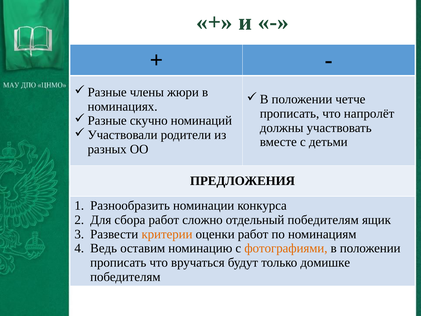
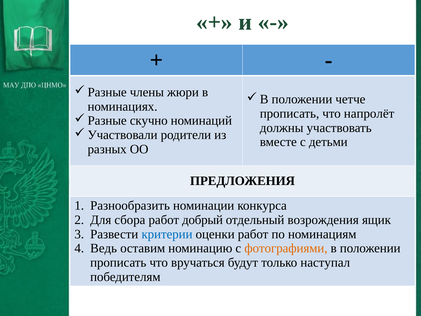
сложно: сложно -> добрый (202, 220)
отдельный победителям: победителям -> возрождения (323, 220)
критерии colour: orange -> blue (167, 234)
домишке: домишке -> наступал (325, 262)
